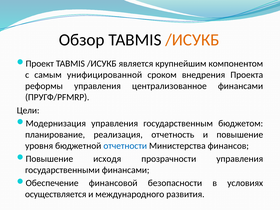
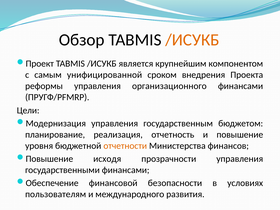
централизованное: централизованное -> организационного (169, 86)
отчетности colour: blue -> orange (125, 146)
осуществляется: осуществляется -> пользователям (56, 194)
